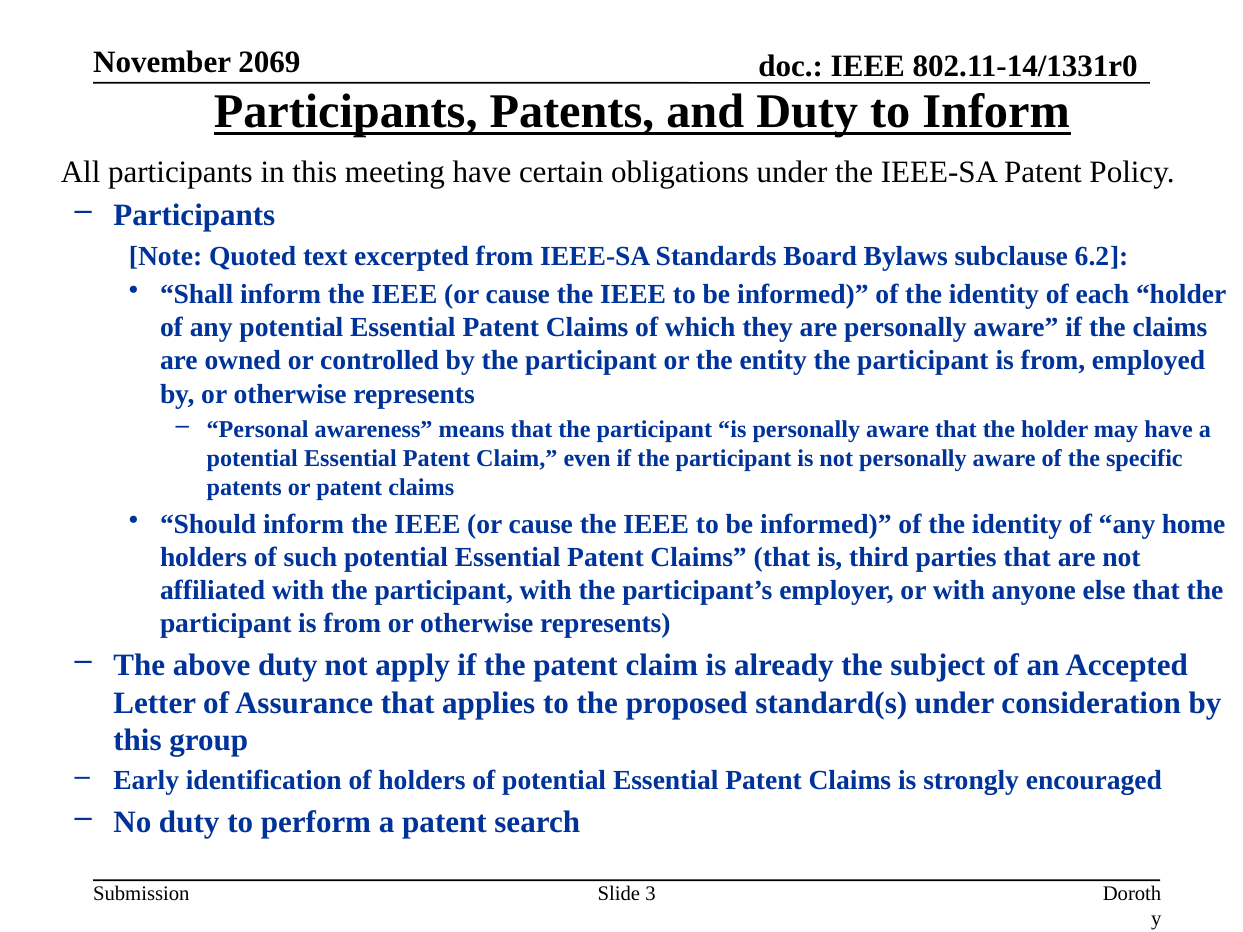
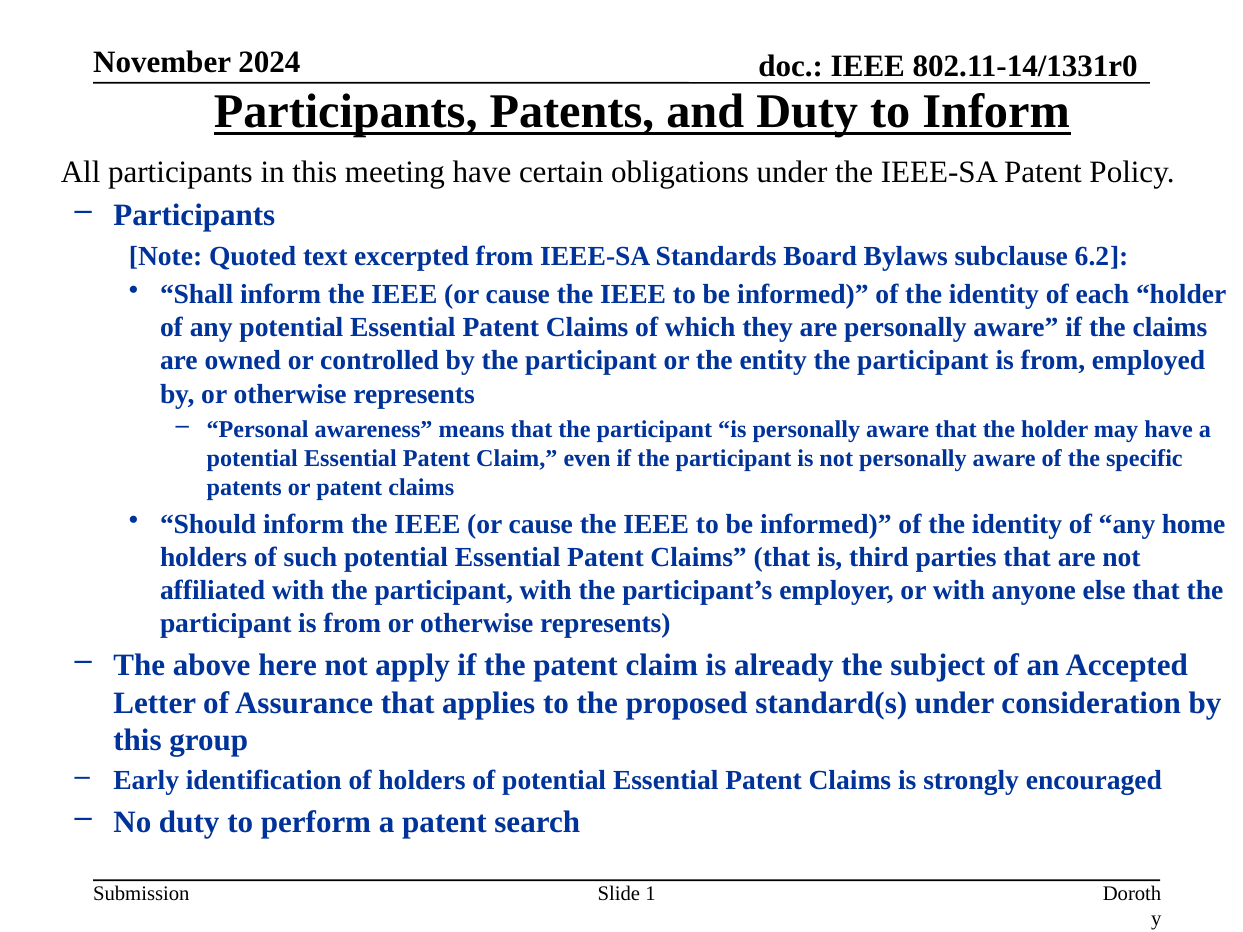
2069: 2069 -> 2024 (269, 63)
above duty: duty -> here (288, 666)
3: 3 -> 1 (650, 894)
